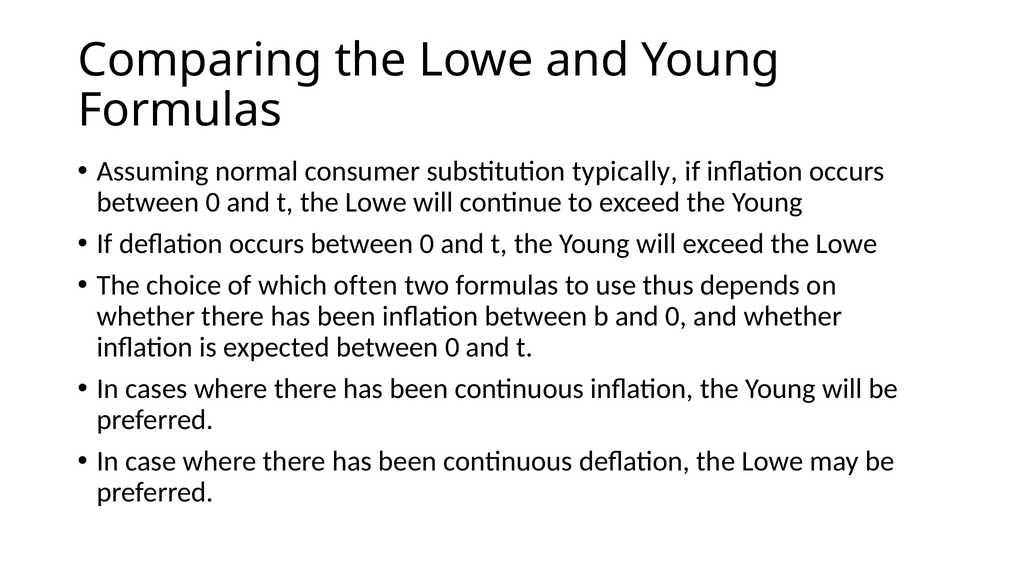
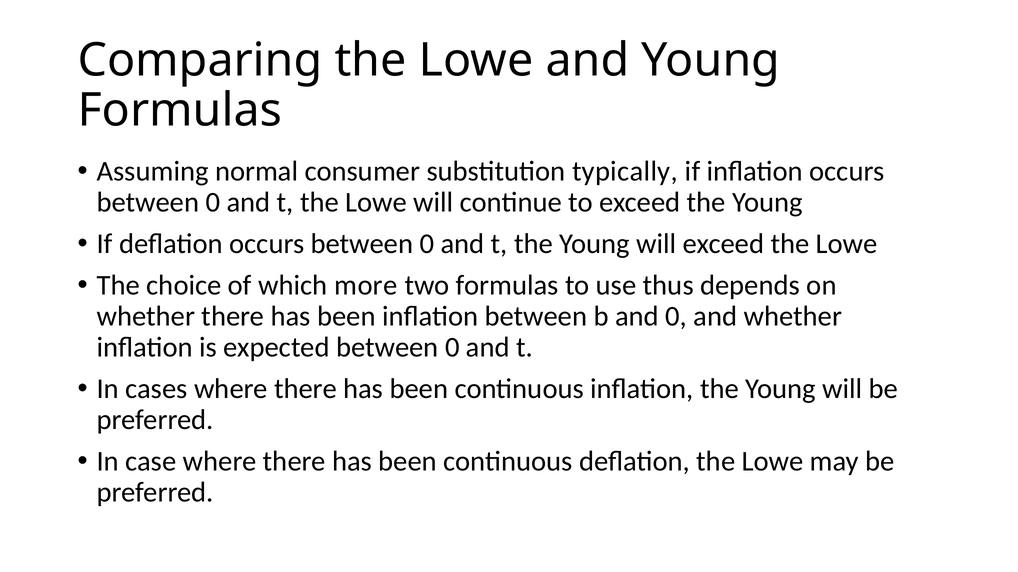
often: often -> more (366, 286)
